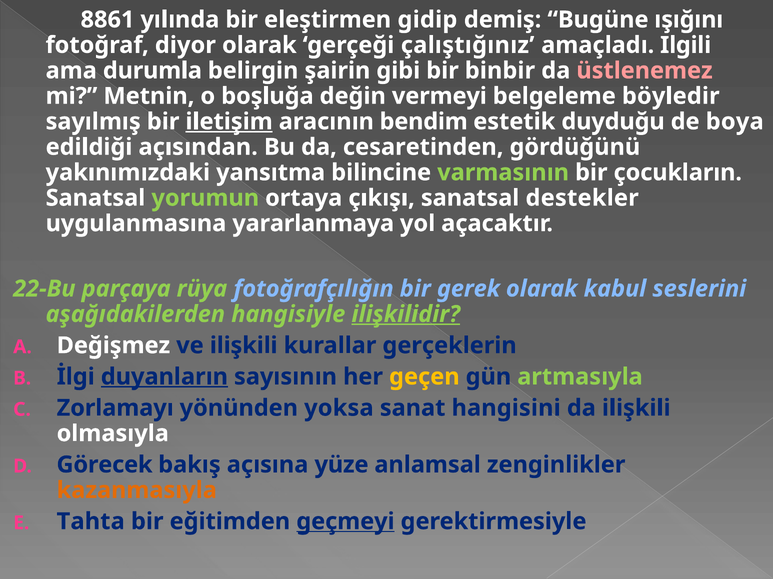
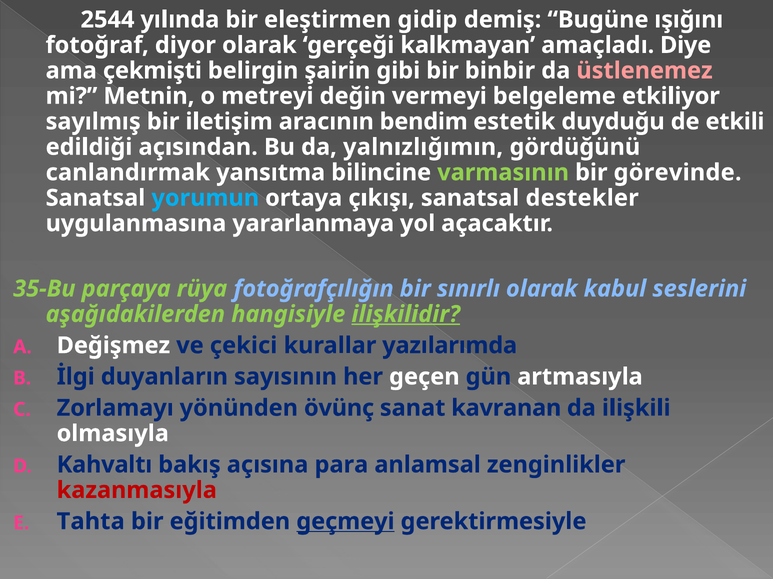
8861: 8861 -> 2544 (107, 20)
çalıştığınız: çalıştığınız -> kalkmayan (468, 45)
Ilgili: Ilgili -> Diye (686, 45)
durumla: durumla -> çekmişti (152, 71)
boşluğa: boşluğa -> metreyi (267, 96)
böyledir: böyledir -> etkiliyor (671, 96)
iletişim underline: present -> none (229, 122)
boya: boya -> etkili (735, 122)
cesaretinden: cesaretinden -> yalnızlığımın (423, 147)
yakınımızdaki: yakınımızdaki -> canlandırmak (128, 173)
çocukların: çocukların -> görevinde (678, 173)
yorumun colour: light green -> light blue (205, 198)
22-Bu: 22-Bu -> 35-Bu (44, 289)
gerek: gerek -> sınırlı (468, 289)
ve ilişkili: ilişkili -> çekici (244, 346)
gerçeklerin: gerçeklerin -> yazılarımda (450, 346)
duyanların underline: present -> none (164, 377)
geçen colour: yellow -> white (424, 377)
artmasıyla colour: light green -> white (580, 377)
yoksa: yoksa -> övünç (339, 408)
hangisini: hangisini -> kavranan (506, 408)
Görecek: Görecek -> Kahvaltı (105, 465)
yüze: yüze -> para (341, 465)
kazanmasıyla colour: orange -> red (137, 491)
